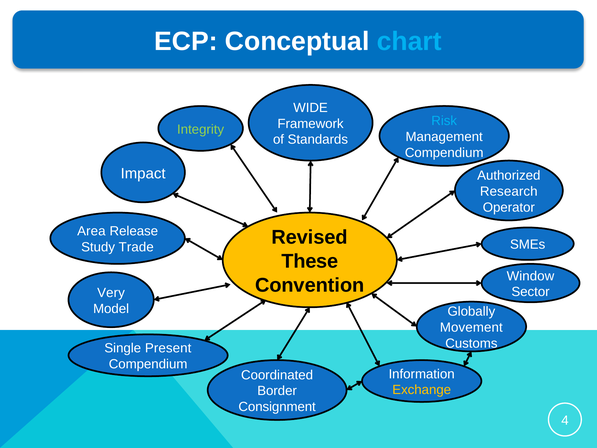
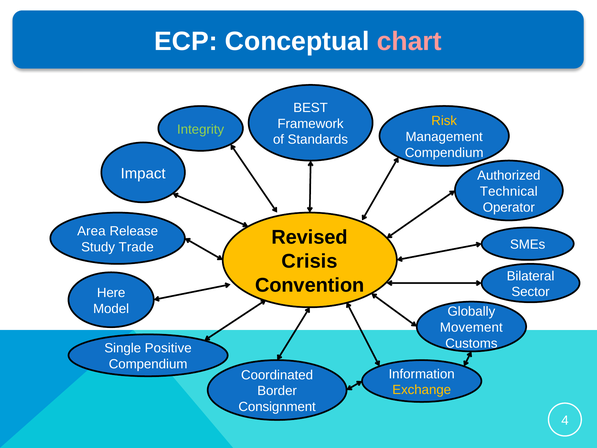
chart colour: light blue -> pink (409, 41)
WIDE: WIDE -> BEST (311, 108)
Risk colour: light blue -> yellow (444, 121)
Research: Research -> Technical (509, 191)
These: These -> Crisis (310, 261)
Window: Window -> Bilateral (531, 276)
Very: Very -> Here (111, 293)
Present: Present -> Positive (168, 348)
